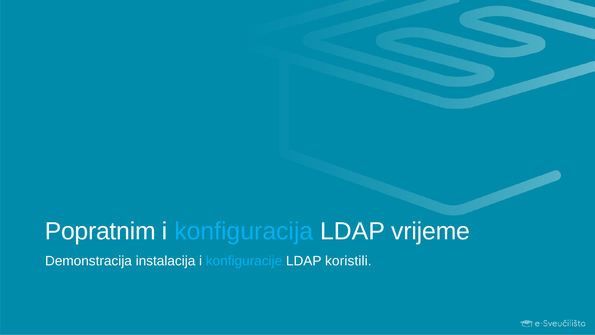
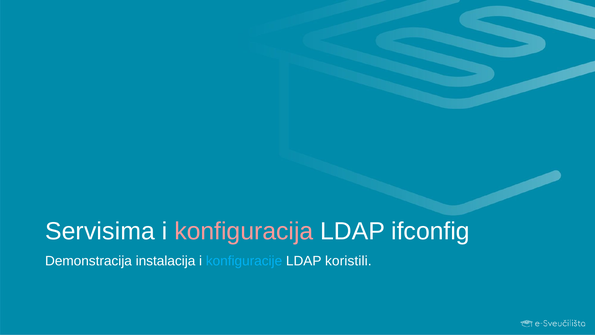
Popratnim: Popratnim -> Servisima (100, 231)
konfiguracija colour: light blue -> pink (244, 231)
vrijeme: vrijeme -> ifconfig (430, 231)
